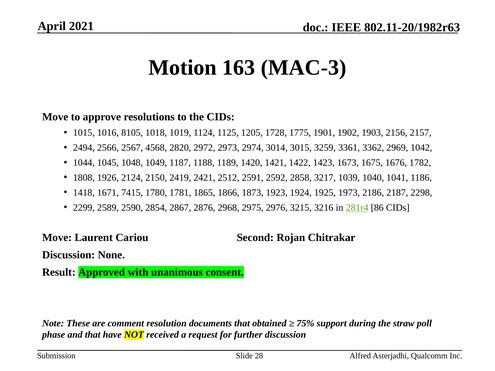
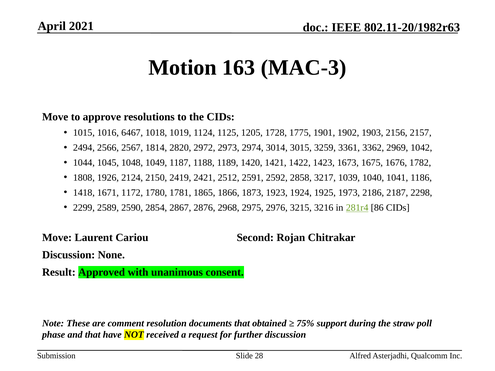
8105: 8105 -> 6467 (132, 133)
4568: 4568 -> 1814 (156, 148)
7415: 7415 -> 1172 (132, 193)
